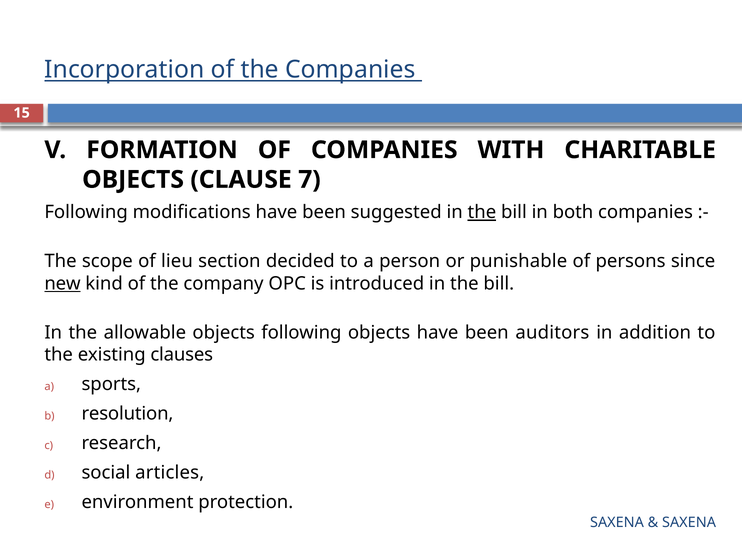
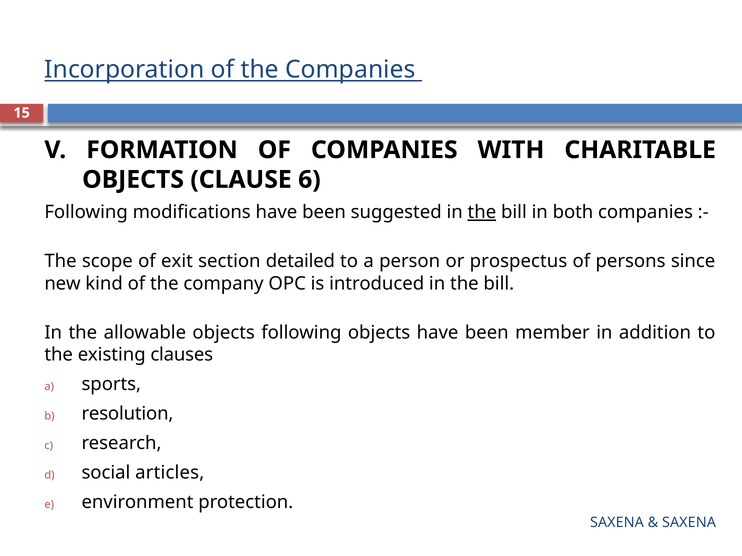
7: 7 -> 6 (309, 180)
lieu: lieu -> exit (177, 262)
decided: decided -> detailed (300, 262)
punishable: punishable -> prospectus (518, 262)
new underline: present -> none (63, 284)
auditors: auditors -> member (552, 333)
